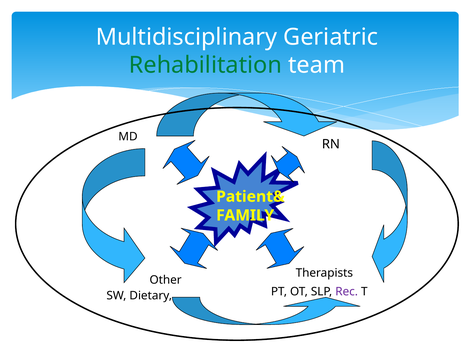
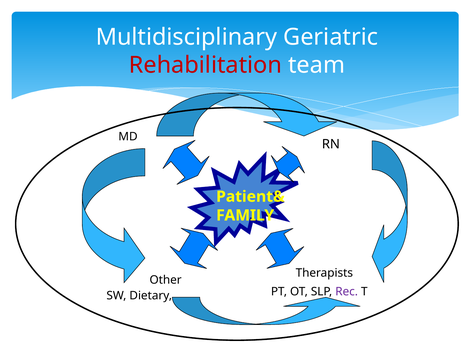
Rehabilitation colour: green -> red (205, 65)
